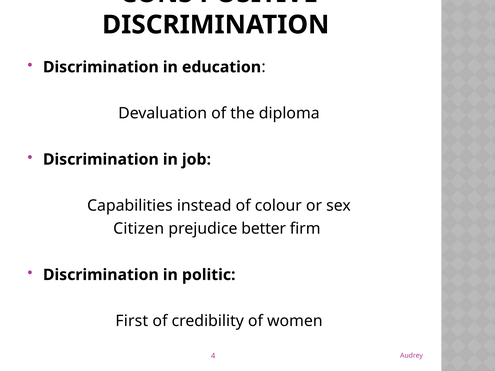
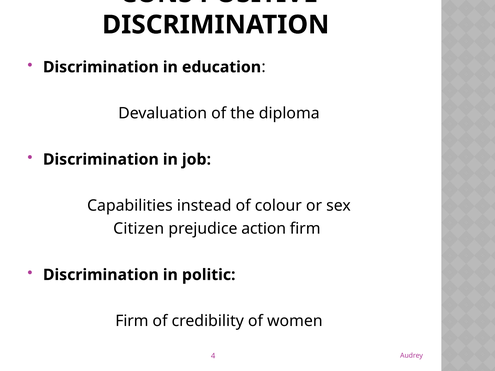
better: better -> action (264, 229)
First: First -> Firm (132, 321)
